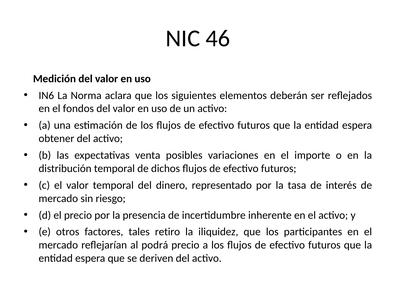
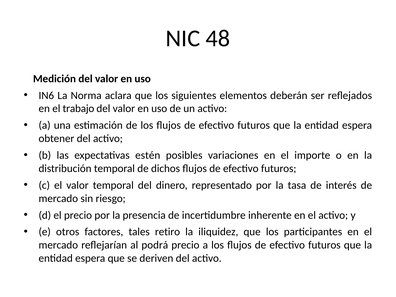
46: 46 -> 48 (218, 38)
fondos: fondos -> trabajo (78, 109)
venta: venta -> estén (148, 155)
